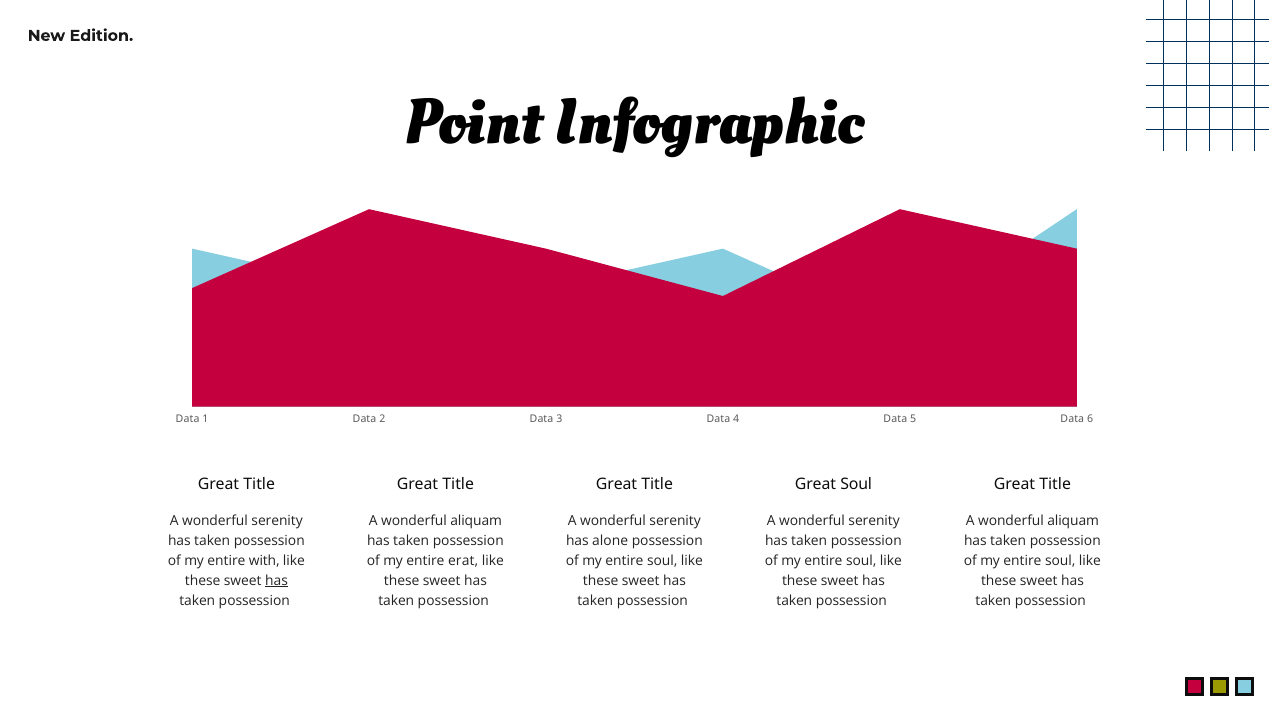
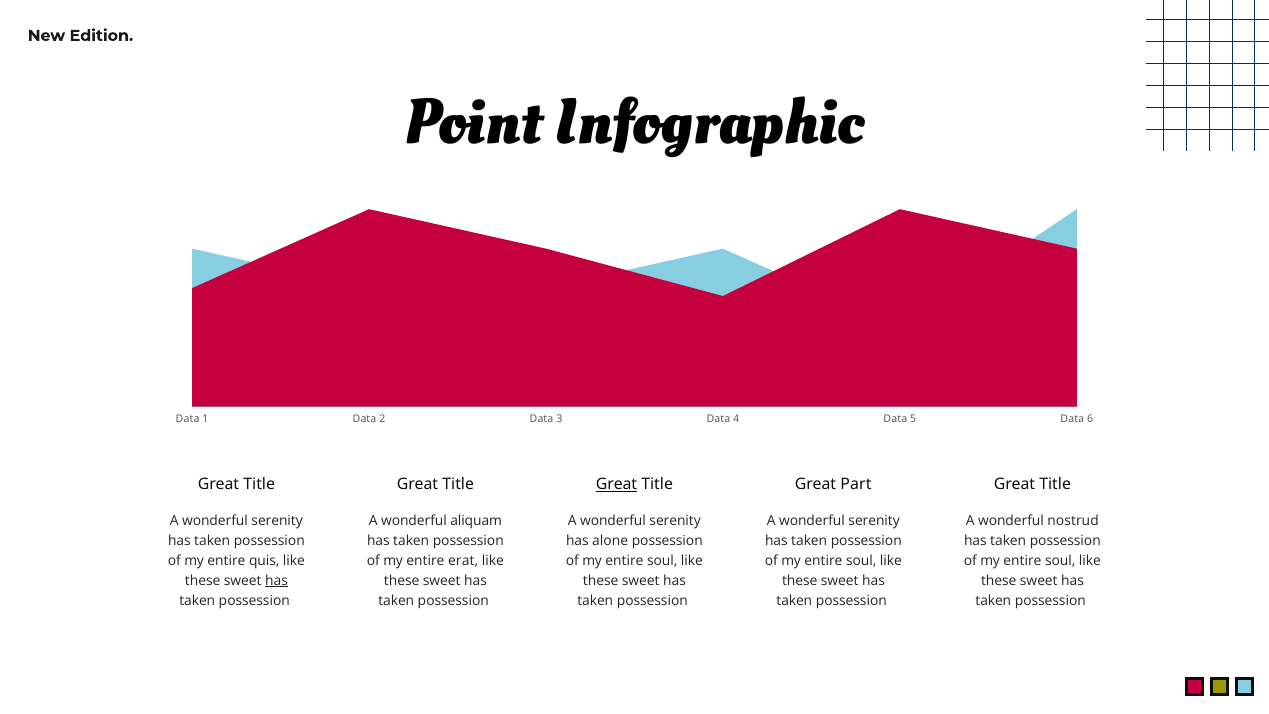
Great underline: none -> present (617, 484)
Great Soul: Soul -> Part (856, 484)
aliquam: aliquam -> nostrud (1073, 521)
with: with -> quis (264, 561)
